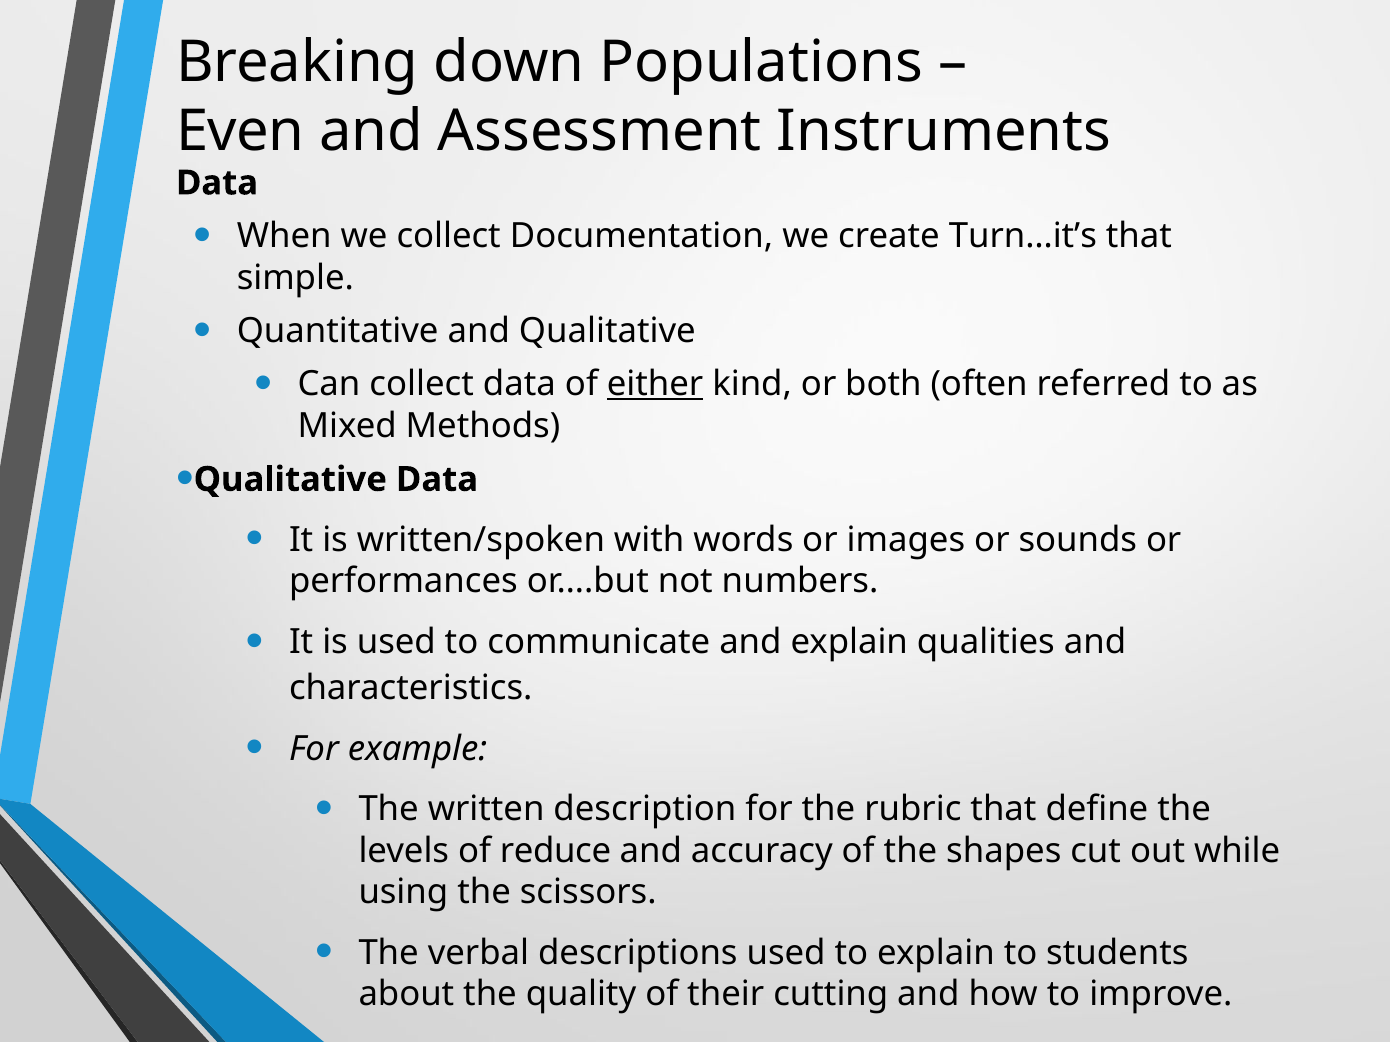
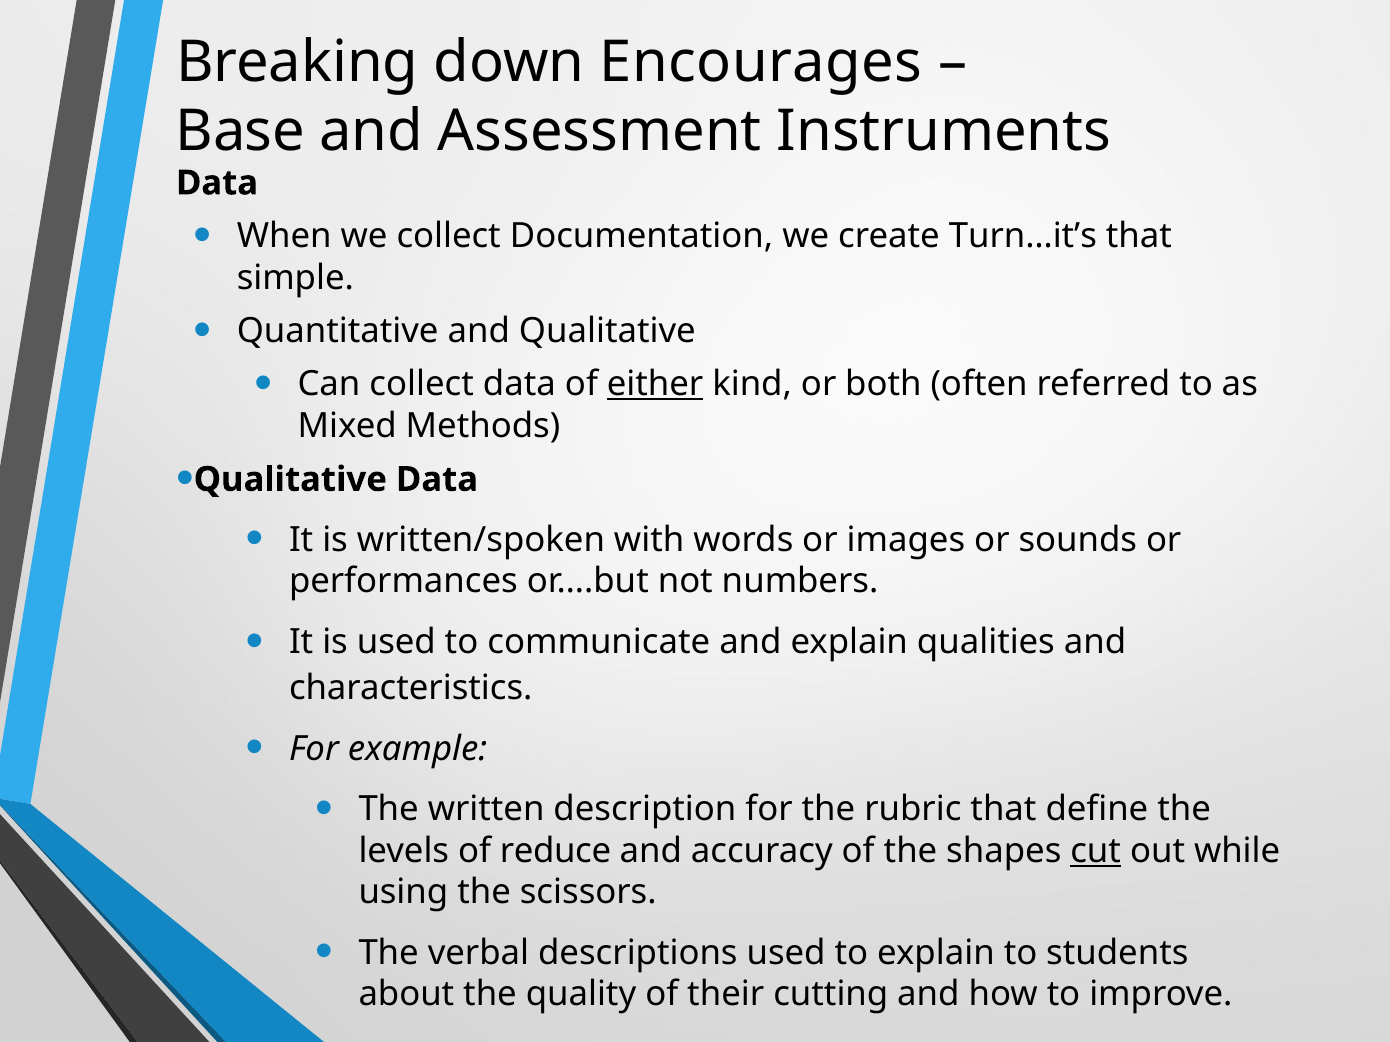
Populations: Populations -> Encourages (761, 62)
Even: Even -> Base (240, 131)
cut underline: none -> present (1096, 851)
